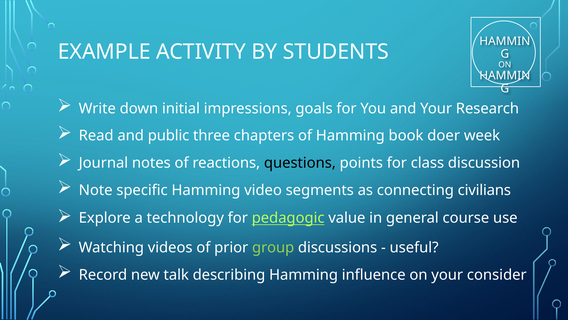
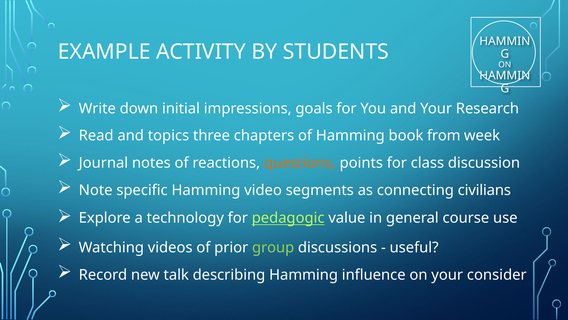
public: public -> topics (168, 136)
doer: doer -> from (444, 136)
questions colour: black -> orange (300, 163)
